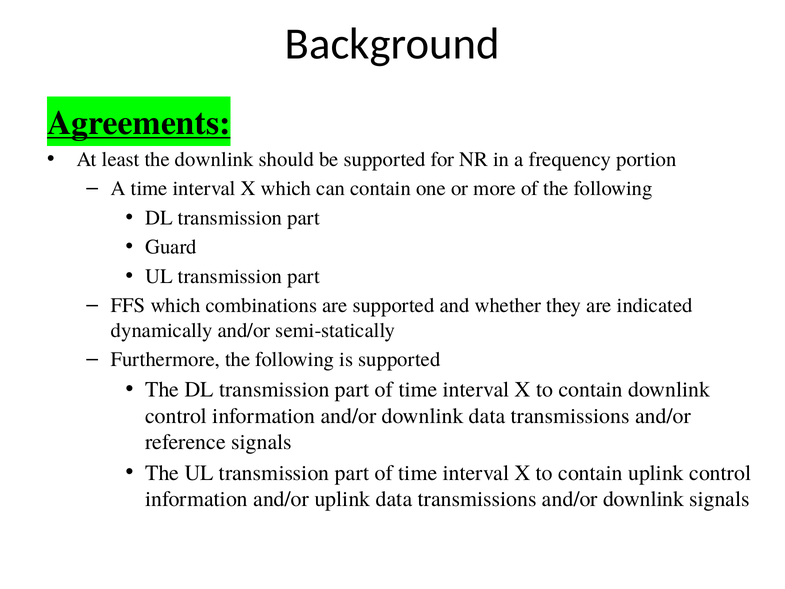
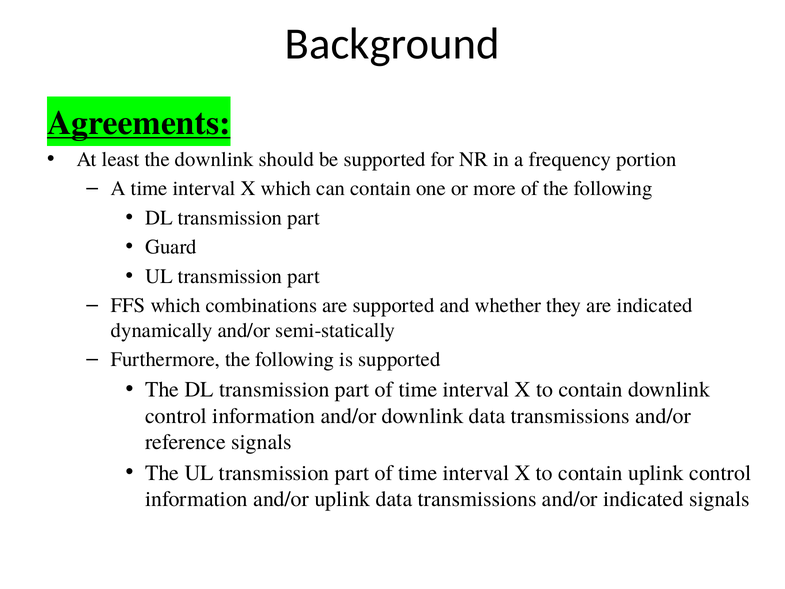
transmissions and/or downlink: downlink -> indicated (643, 499)
